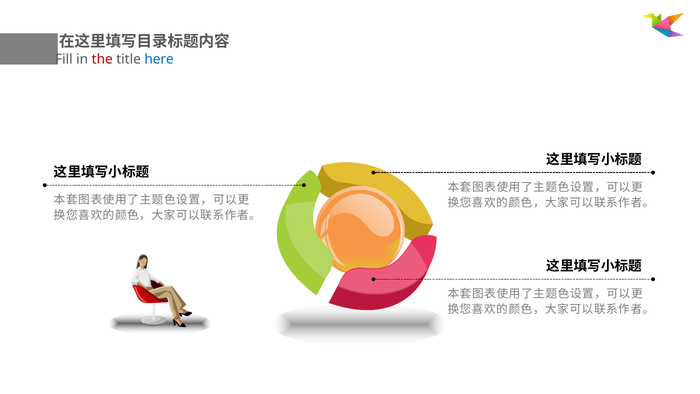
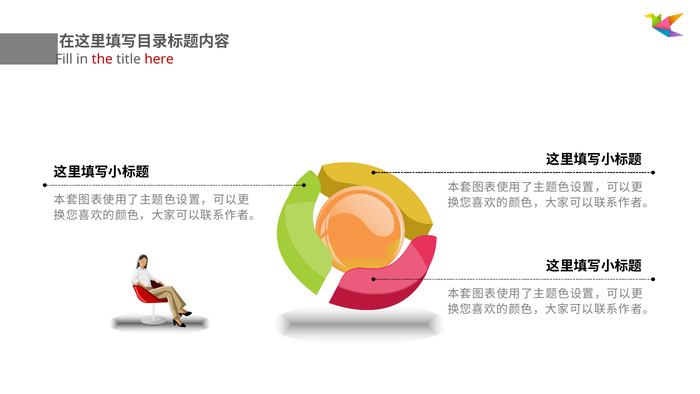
here colour: blue -> red (159, 59)
